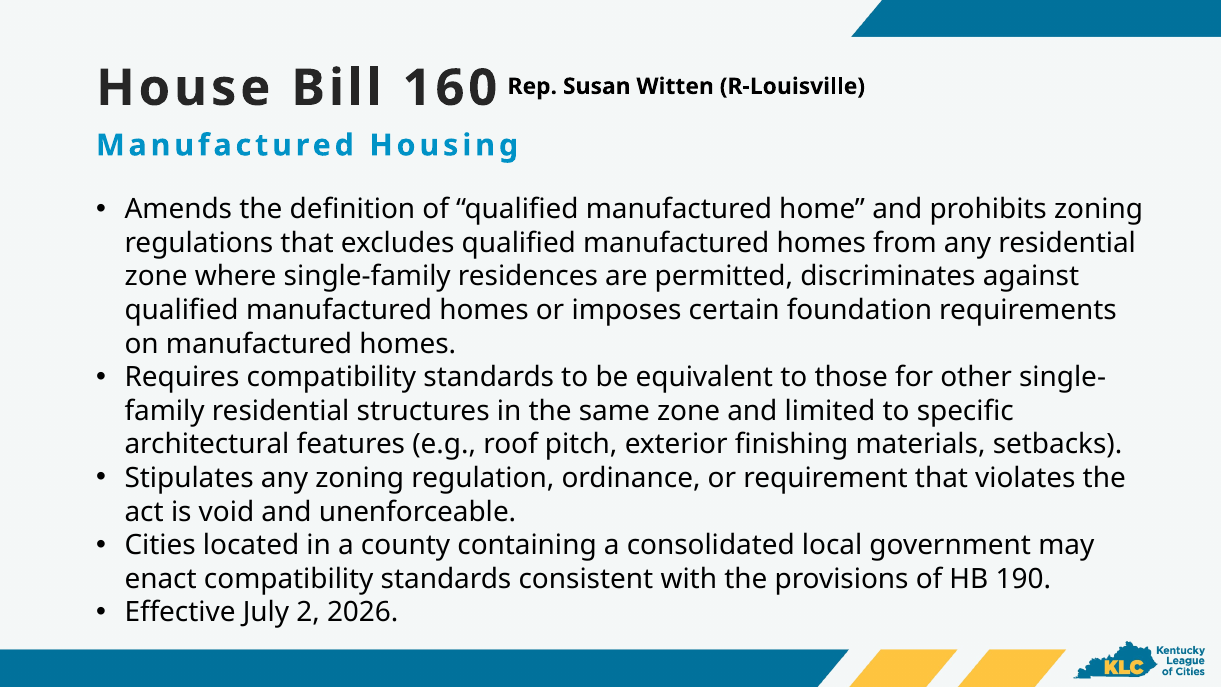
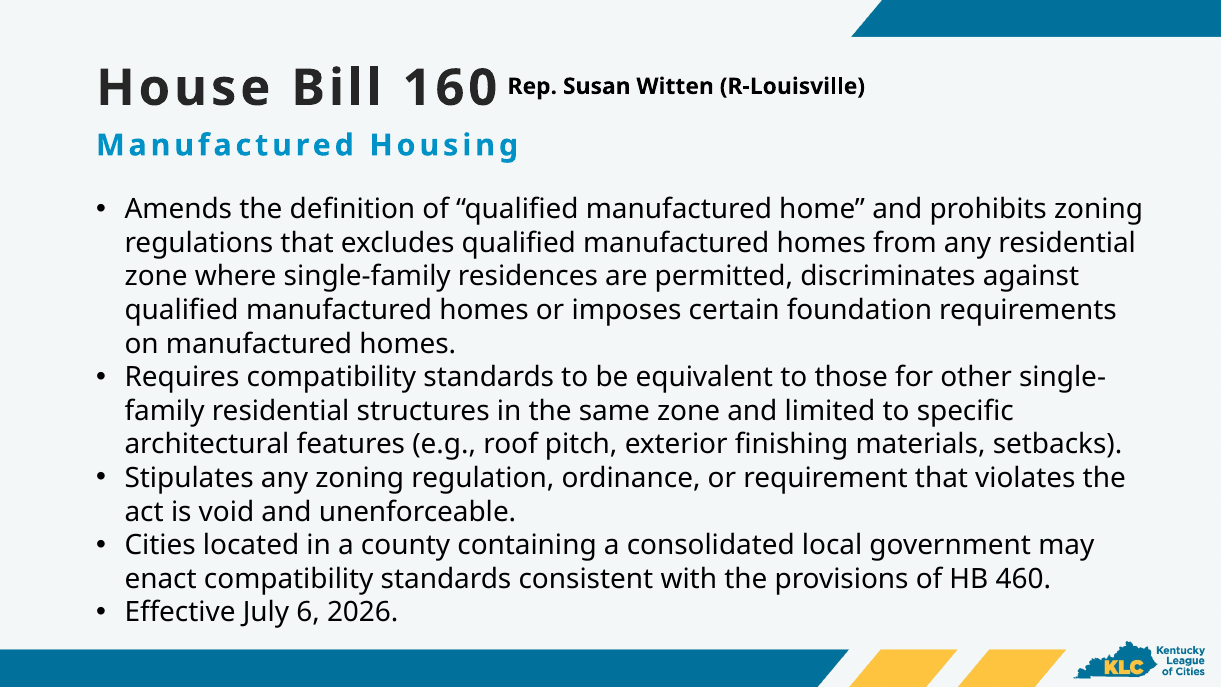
190: 190 -> 460 (1023, 579)
2: 2 -> 6 (308, 612)
